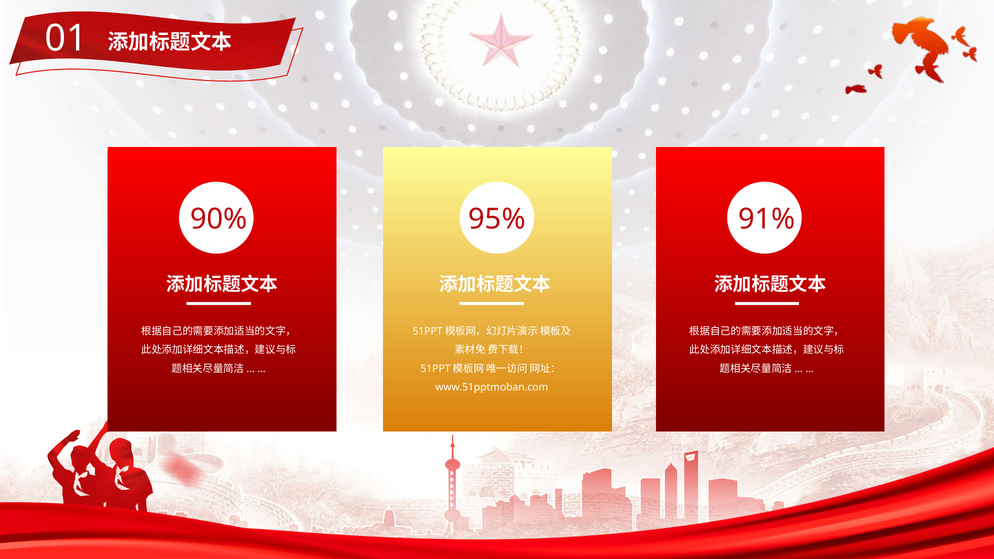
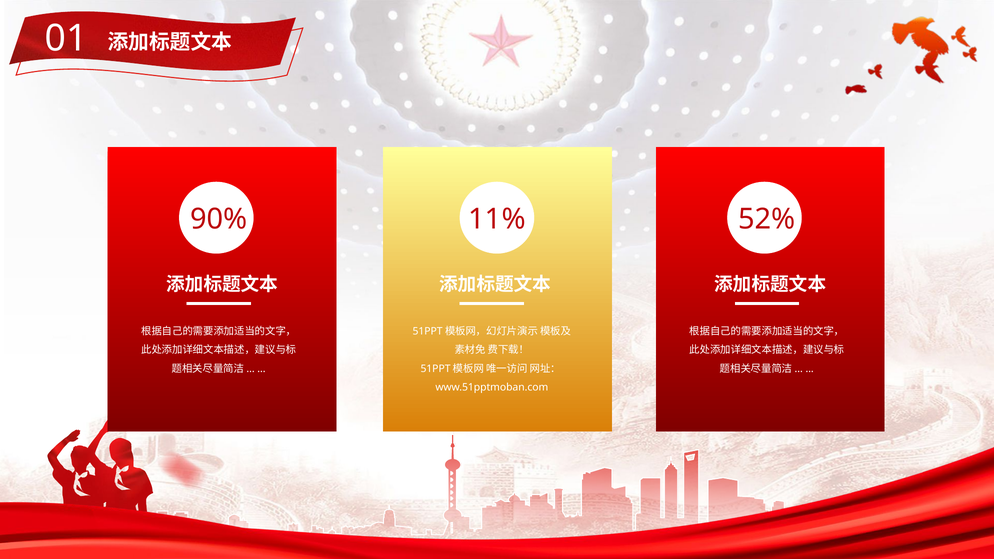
95%: 95% -> 11% (497, 219)
91%: 91% -> 52% (767, 219)
